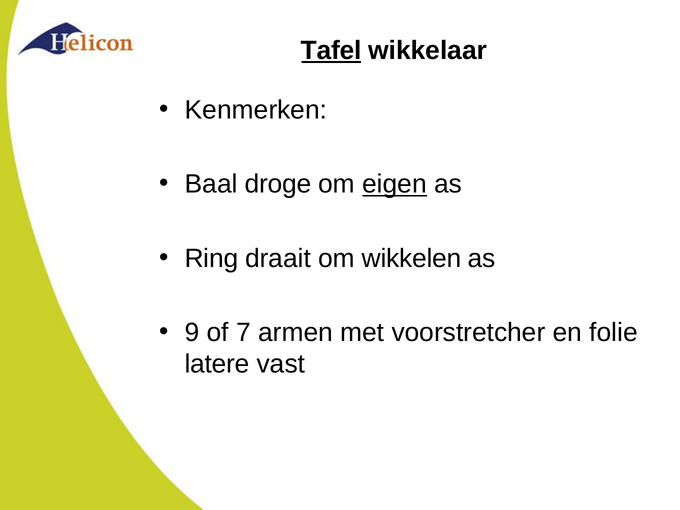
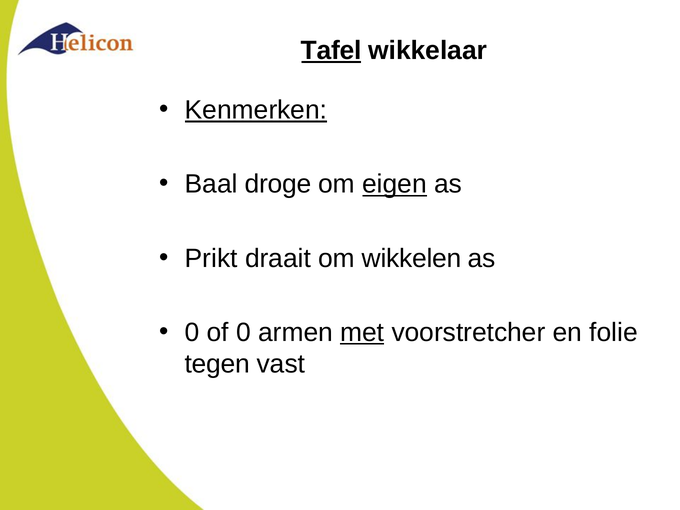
Kenmerken underline: none -> present (256, 110)
Ring: Ring -> Prikt (211, 258)
9: 9 -> 0 (192, 332)
of 7: 7 -> 0 (243, 332)
met underline: none -> present (362, 332)
latere: latere -> tegen (217, 364)
